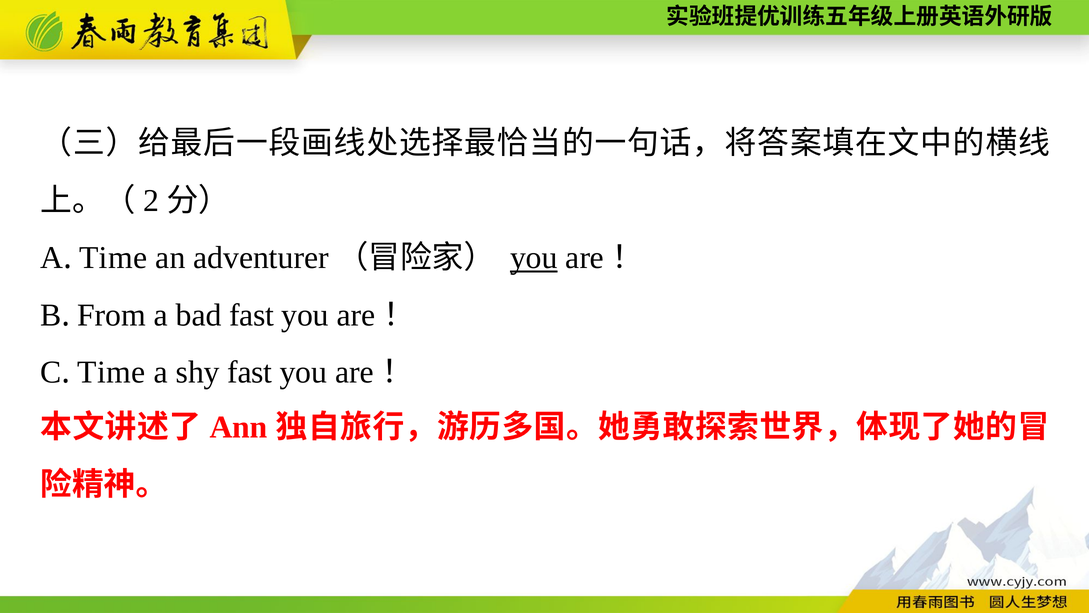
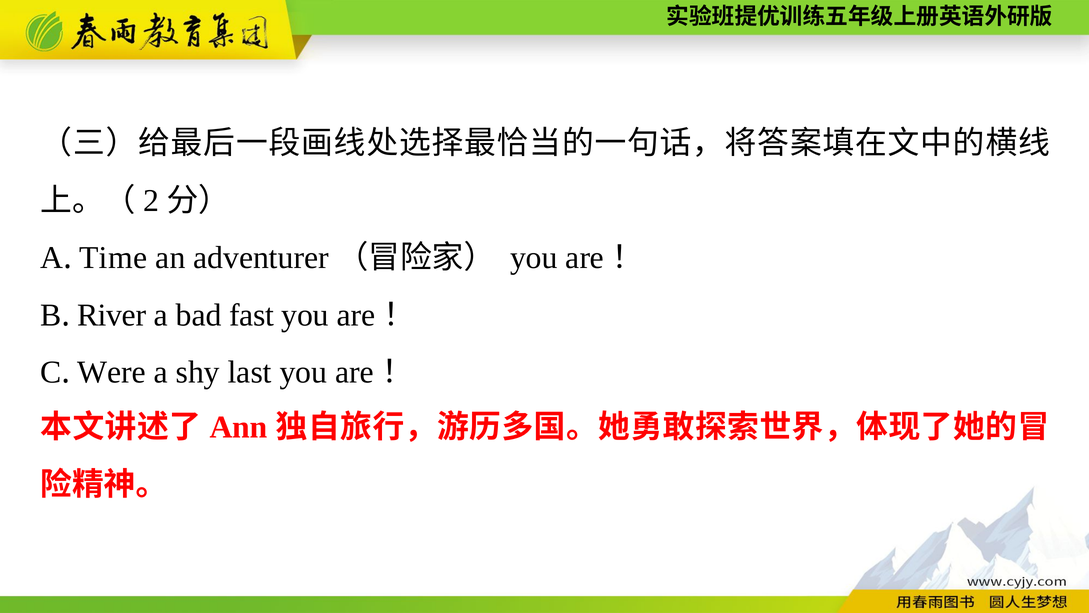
you underline: present -> none (534, 258)
From: From -> River (112, 315)
Time: Time -> Were (112, 372)
shy fast: fast -> last (250, 372)
